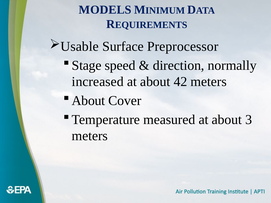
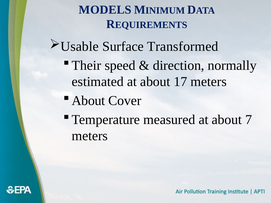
Preprocessor: Preprocessor -> Transformed (183, 47)
Stage: Stage -> Their (87, 66)
increased: increased -> estimated (98, 82)
42: 42 -> 17 (180, 82)
3: 3 -> 7 (249, 120)
